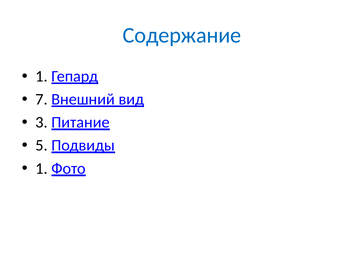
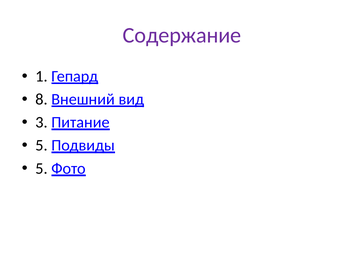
Содержание colour: blue -> purple (182, 35)
7: 7 -> 8 (42, 99)
1: 1 -> 5 (42, 168)
